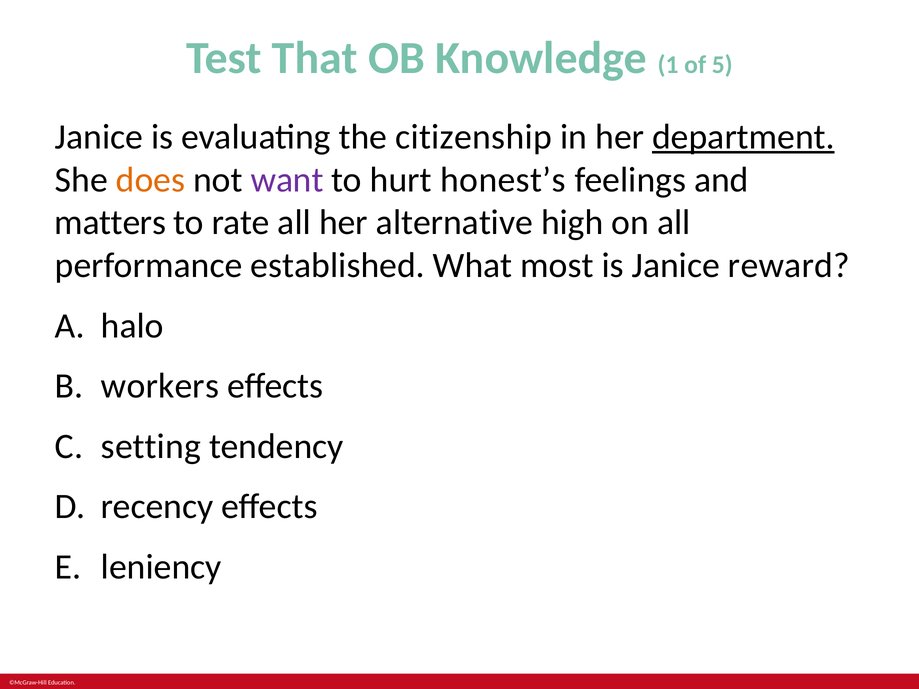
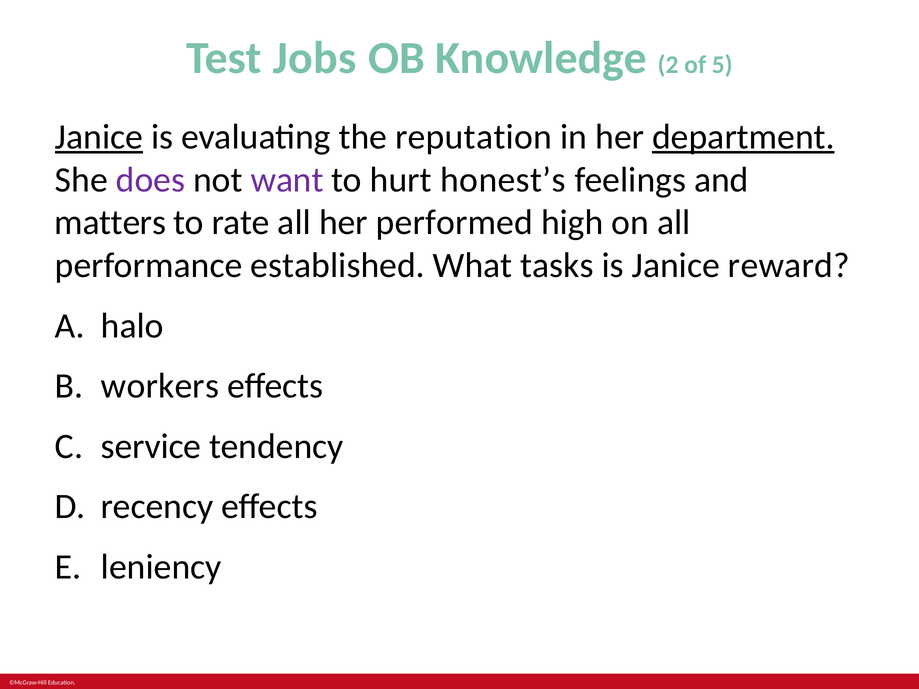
That: That -> Jobs (315, 58)
1: 1 -> 2 (668, 65)
Janice underline: none -> present (99, 137)
citizenship: citizenship -> reputation (474, 137)
does colour: orange -> purple (151, 180)
alternative: alternative -> performed (454, 223)
most: most -> tasks (557, 266)
setting: setting -> service (151, 446)
